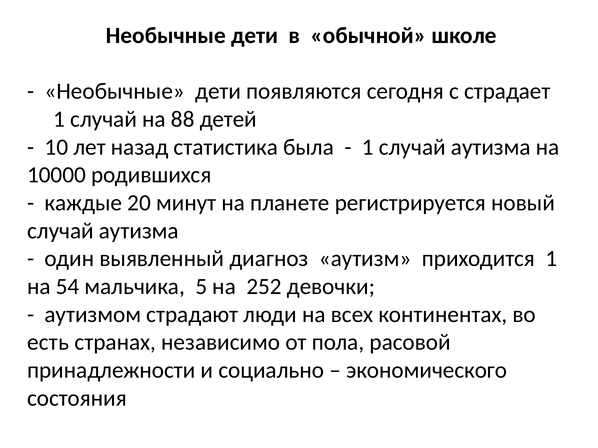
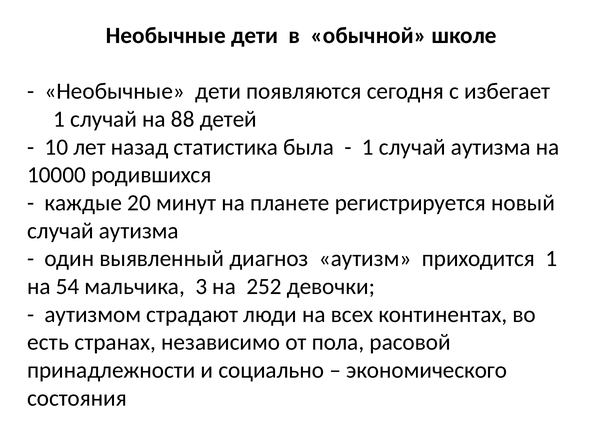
страдает: страдает -> избегает (507, 91)
5: 5 -> 3 (201, 287)
